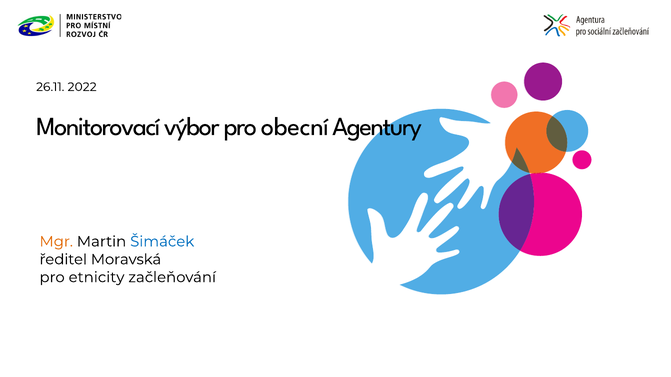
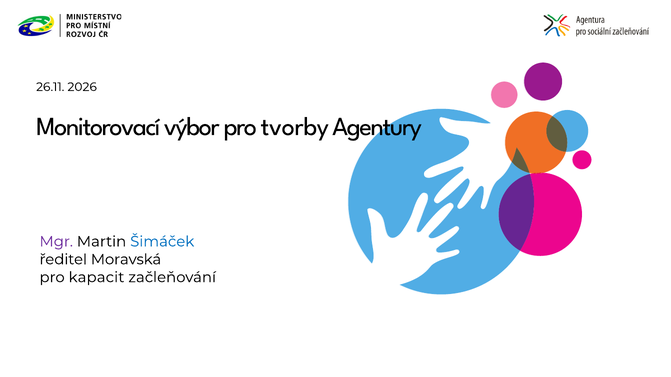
2022: 2022 -> 2026 (82, 87)
obecní: obecní -> tvorby (295, 127)
Mgr colour: orange -> purple (56, 242)
etnicity: etnicity -> kapacit (96, 278)
